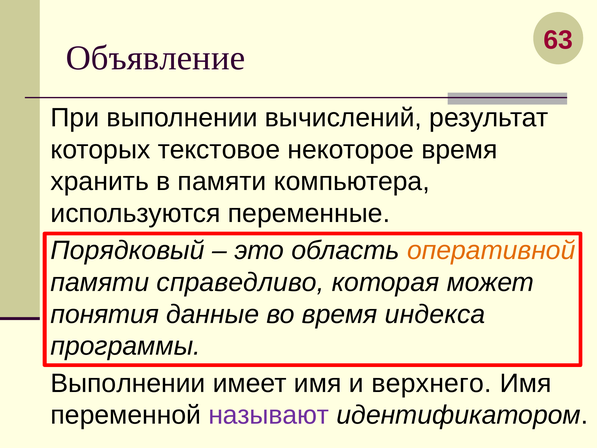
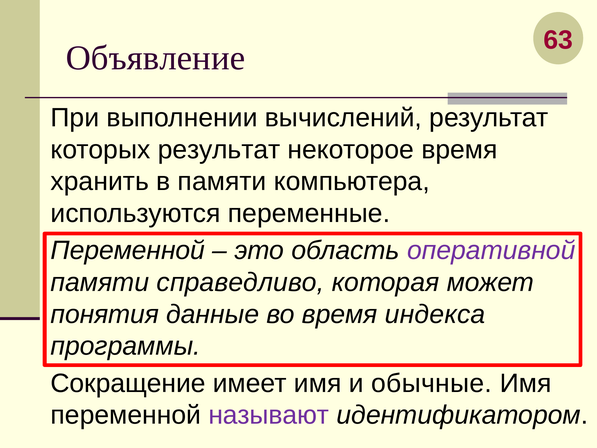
которых текстовое: текстовое -> результат (219, 150)
Порядковый: Порядковый -> Переменной (128, 250)
оперативной colour: orange -> purple (491, 250)
Выполнении: Выполнении -> Сокращение (128, 383)
верхнего: верхнего -> обычные (432, 383)
